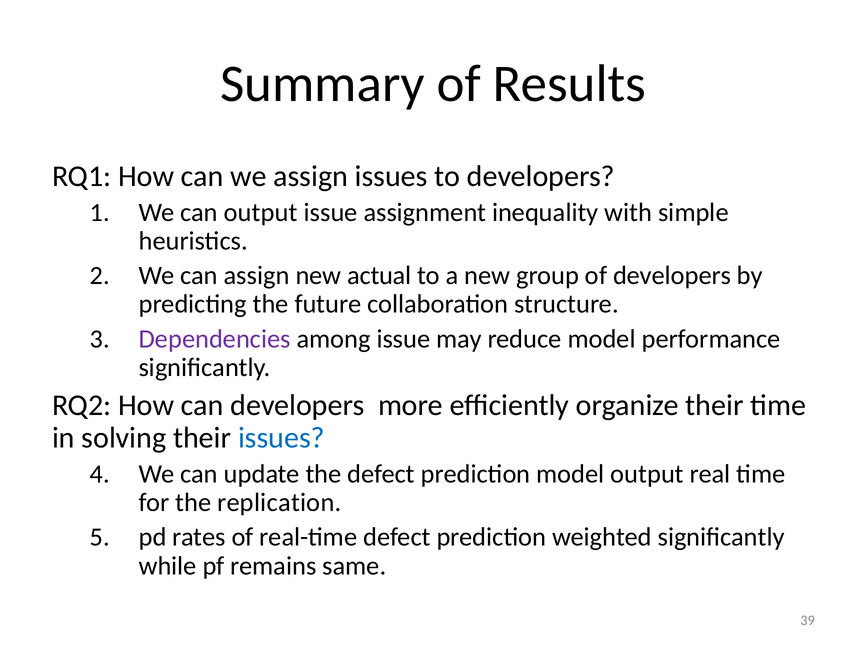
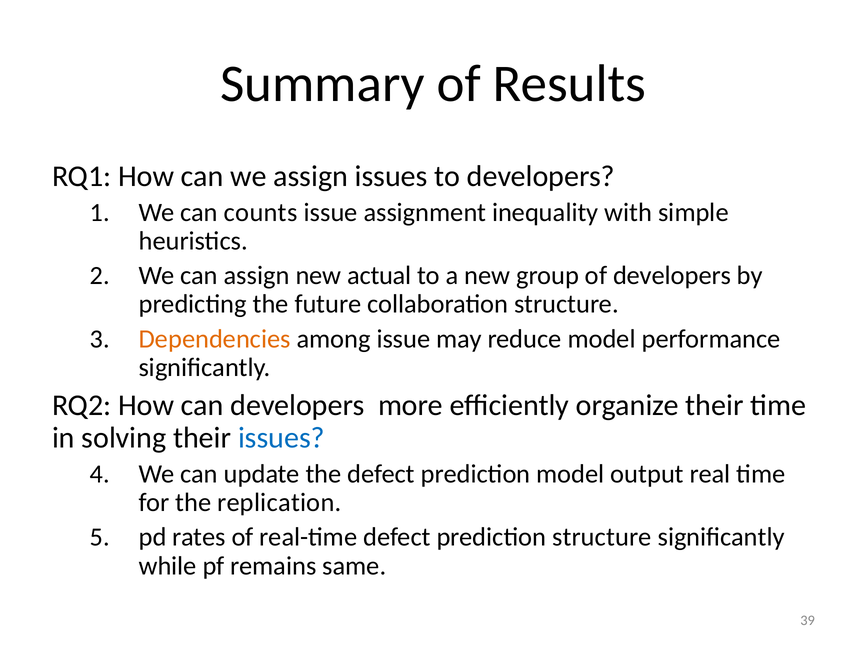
can output: output -> counts (261, 212)
Dependencies colour: purple -> orange (215, 339)
prediction weighted: weighted -> structure (602, 537)
